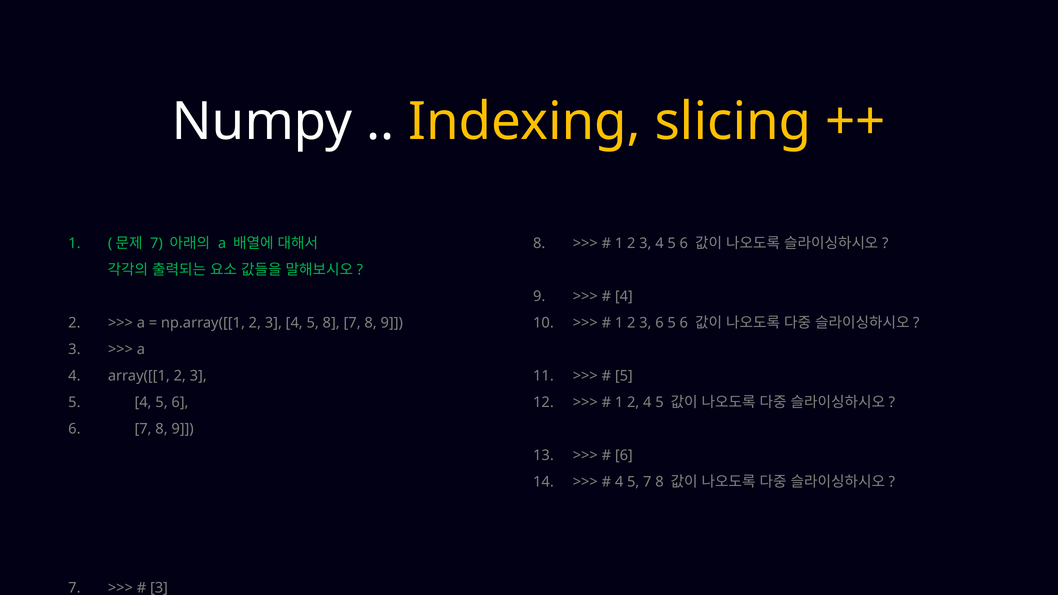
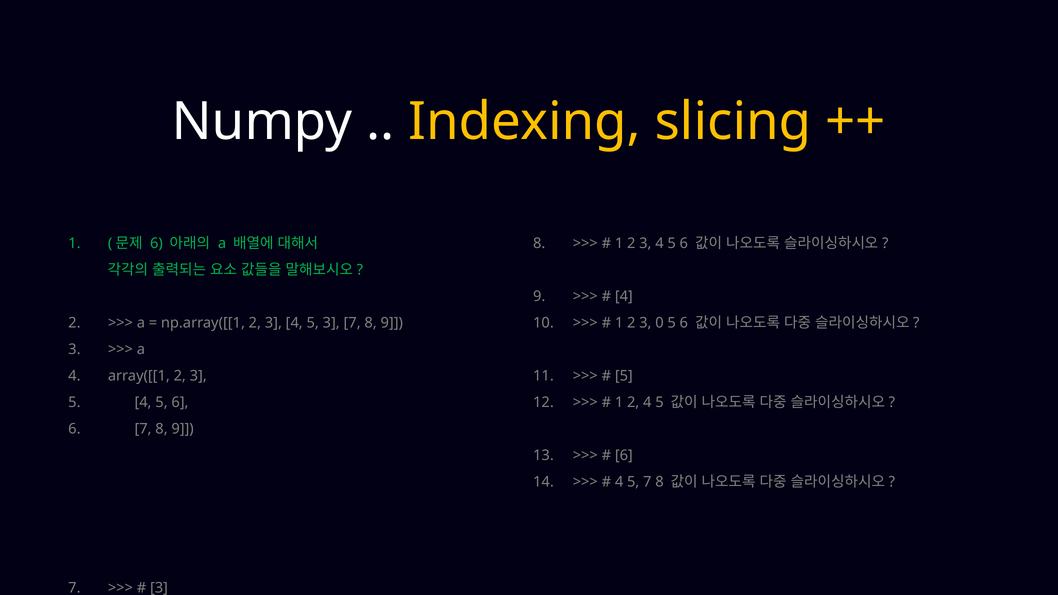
7: 7 -> 6 (156, 243)
5 8: 8 -> 3 (331, 323)
3 6: 6 -> 0 (659, 323)
